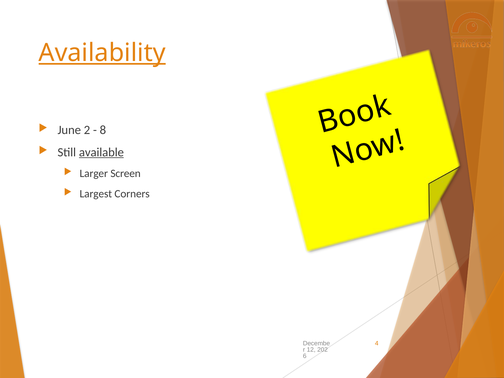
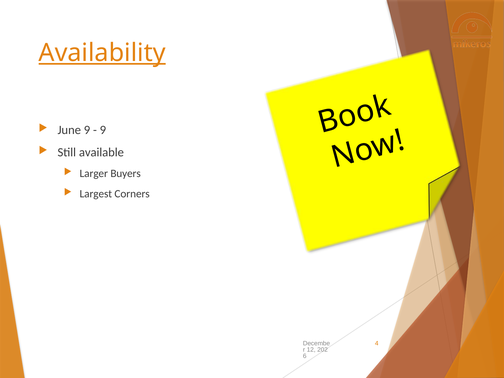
June 2: 2 -> 9 (87, 130)
8: 8 -> 9 (103, 130)
available underline: present -> none (101, 152)
Screen: Screen -> Buyers (126, 173)
